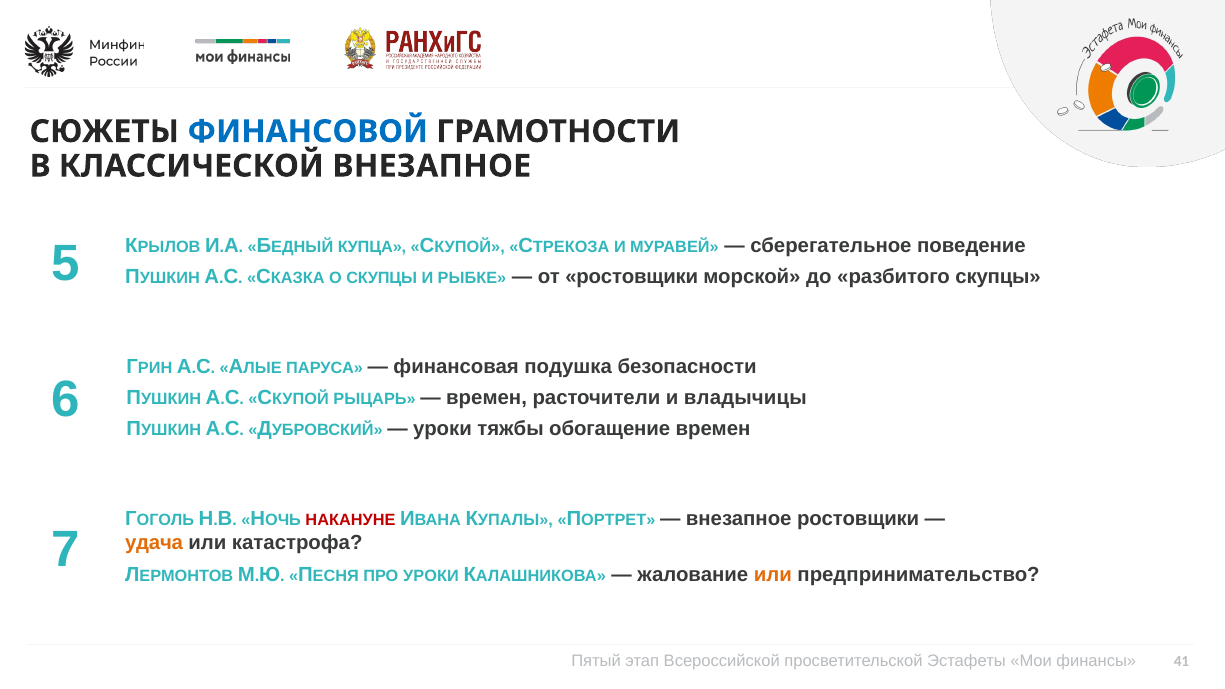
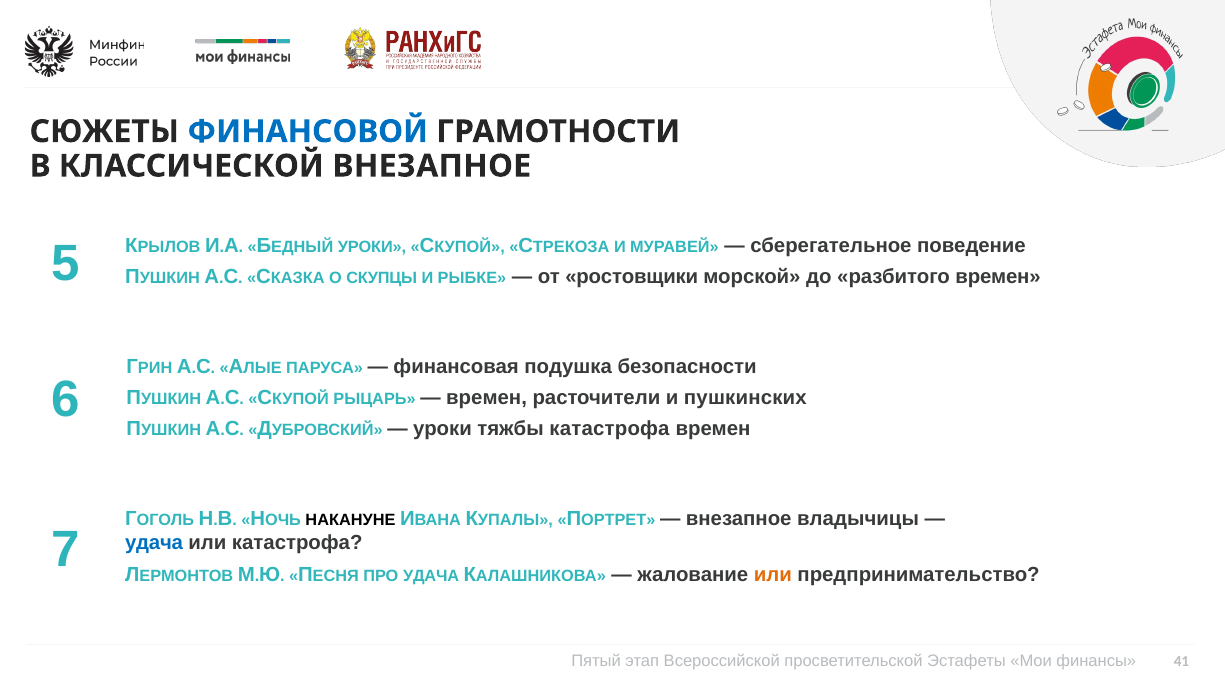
КУПЦА: КУПЦА -> УРОКИ (372, 247)
разбитого скупцы: скупцы -> времен (998, 277)
владычицы: владычицы -> пушкинских (745, 398)
тяжбы обогащение: обогащение -> катастрофа (610, 429)
НАКАНУНЕ colour: red -> black (351, 520)
внезапное ростовщики: ростовщики -> владычицы (858, 519)
удача colour: orange -> blue (154, 543)
ПРО УРОКИ: УРОКИ -> УДАЧА (431, 576)
